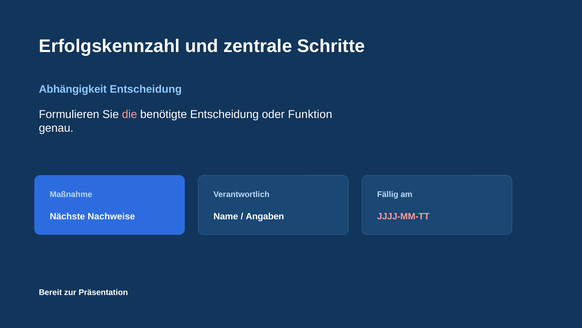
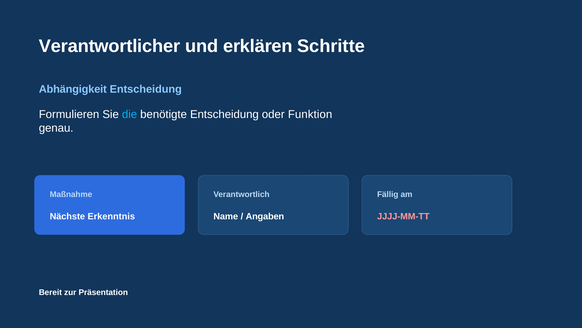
Erfolgskennzahl: Erfolgskennzahl -> Verantwortlicher (110, 46)
zentrale: zentrale -> erklären (258, 46)
die colour: pink -> light blue (130, 114)
Nachweise: Nachweise -> Erkenntnis (111, 216)
